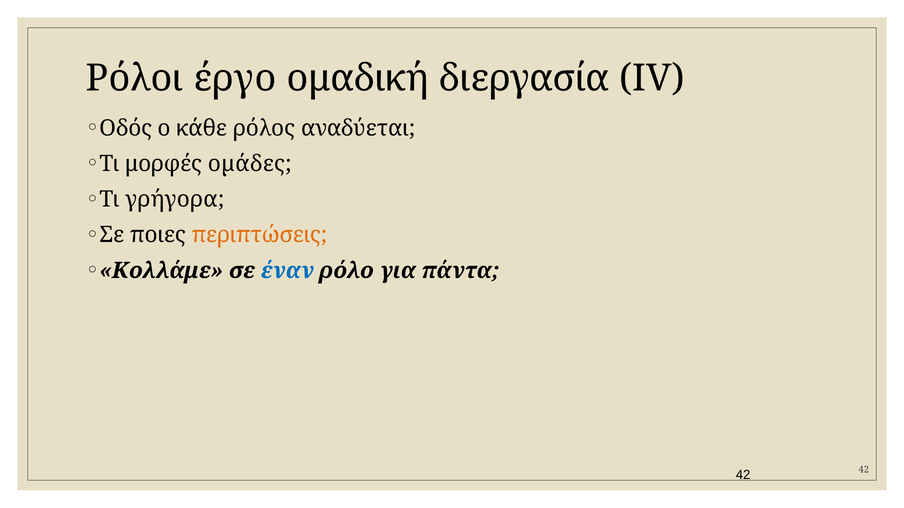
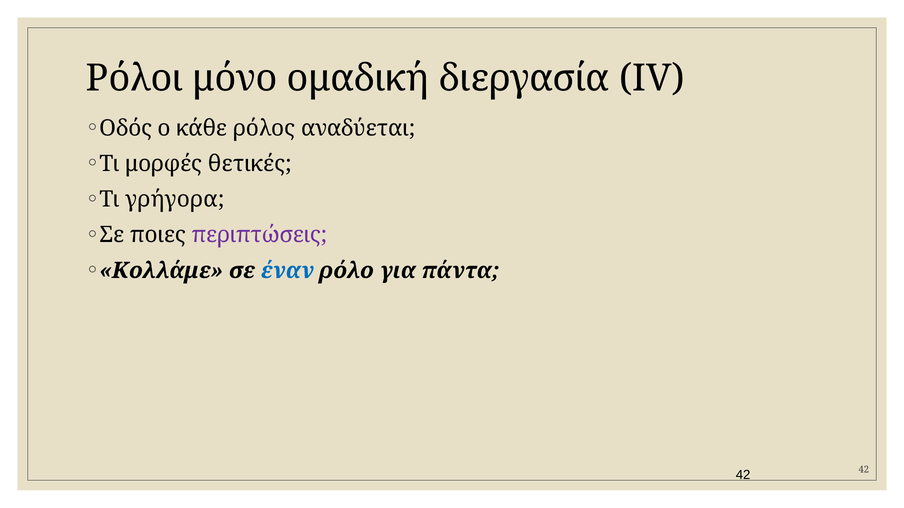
έργο: έργο -> μόνο (235, 78)
οµάδες: οµάδες -> θετικές (250, 164)
περιπτώσεις colour: orange -> purple (259, 235)
